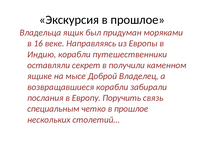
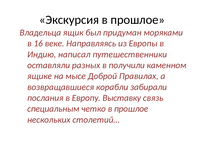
Индию корабли: корабли -> написал (74, 54)
секрет: секрет -> разных (86, 65)
Владелец: Владелец -> Правилах (139, 76)
Поручить: Поручить -> Выставку (122, 98)
